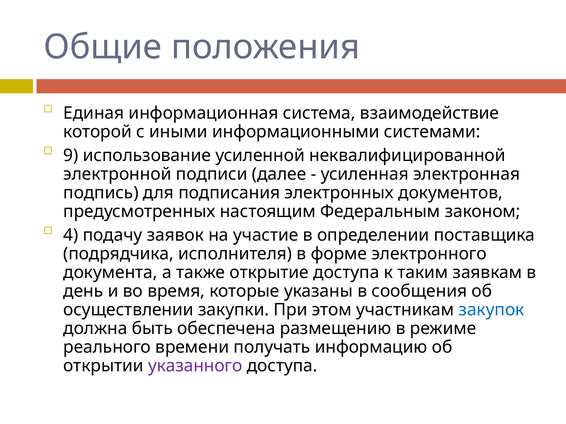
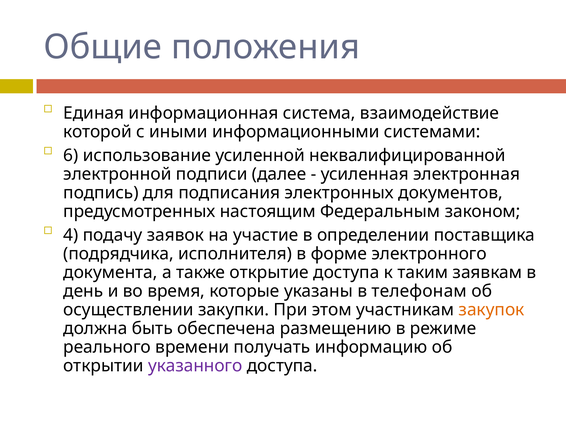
9: 9 -> 6 (71, 156)
сообщения: сообщения -> телефонам (419, 291)
закупок colour: blue -> orange (492, 310)
